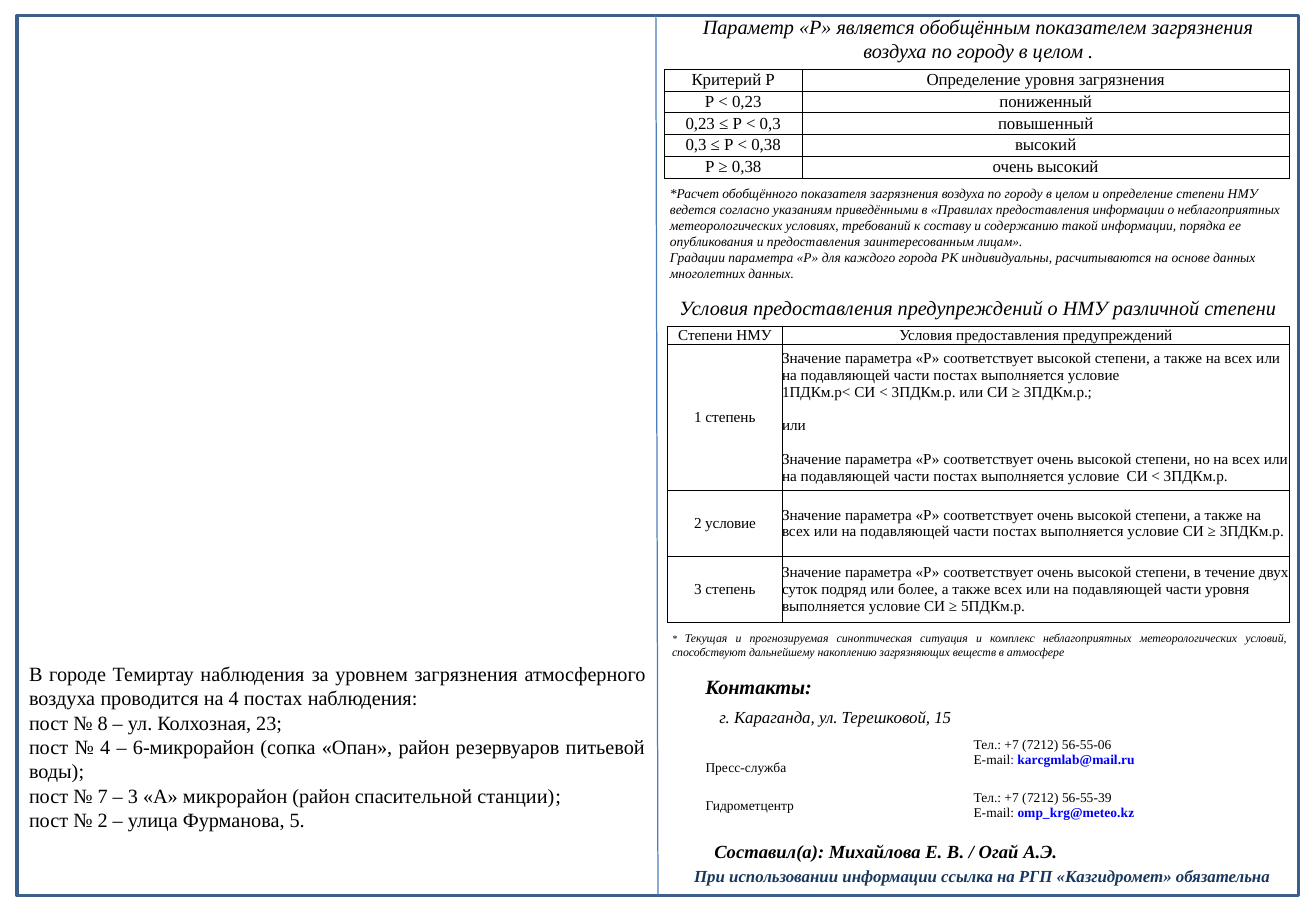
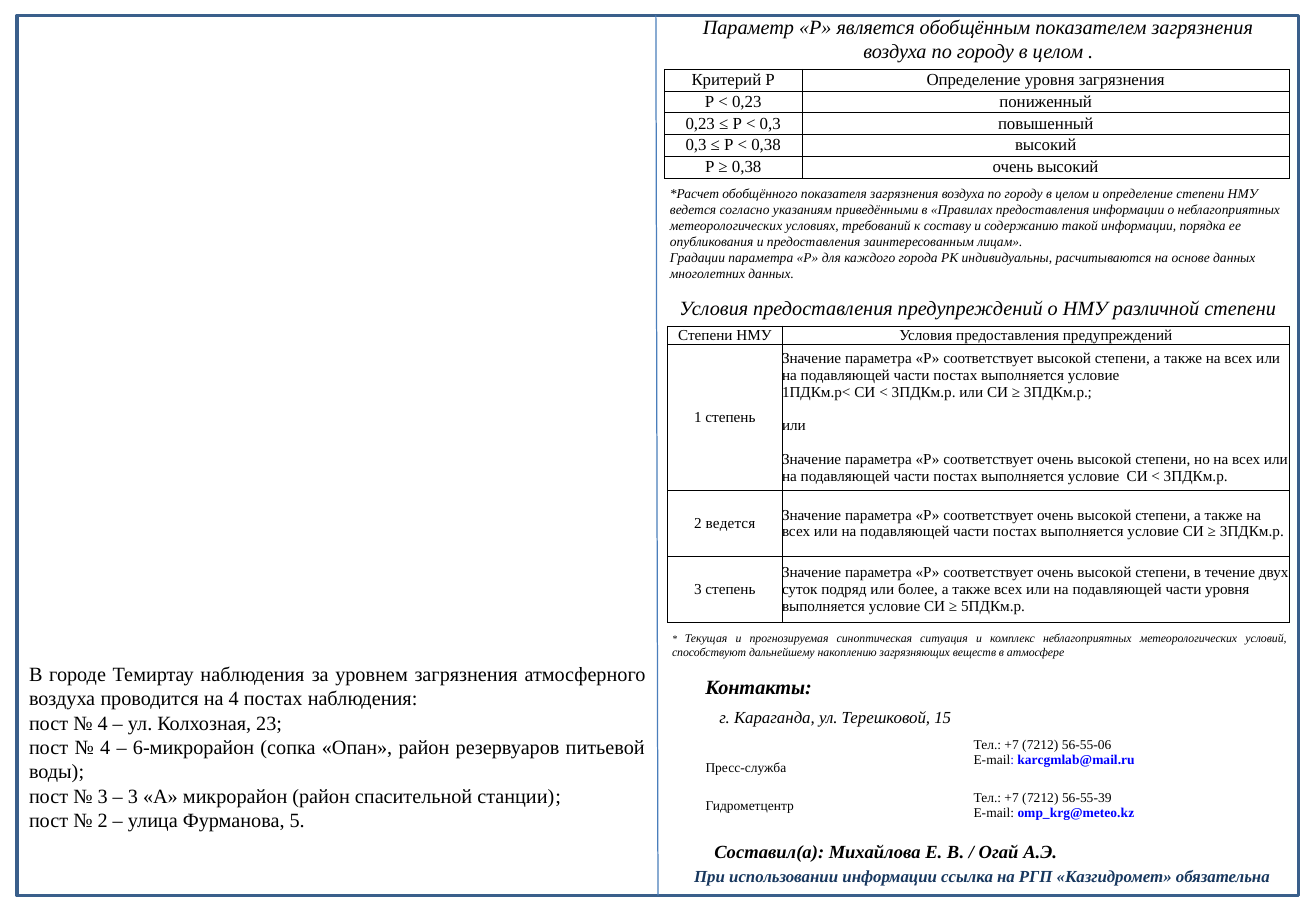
2 условие: условие -> ведется (730, 523)
8: 8 -> 4 (103, 724)
7: 7 -> 3 (103, 796)
